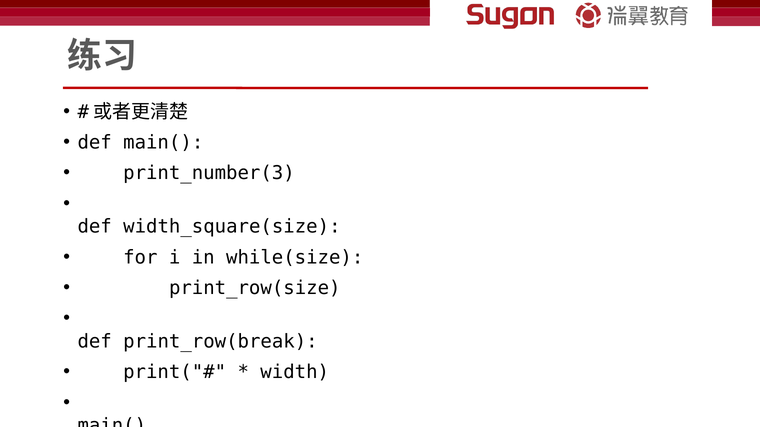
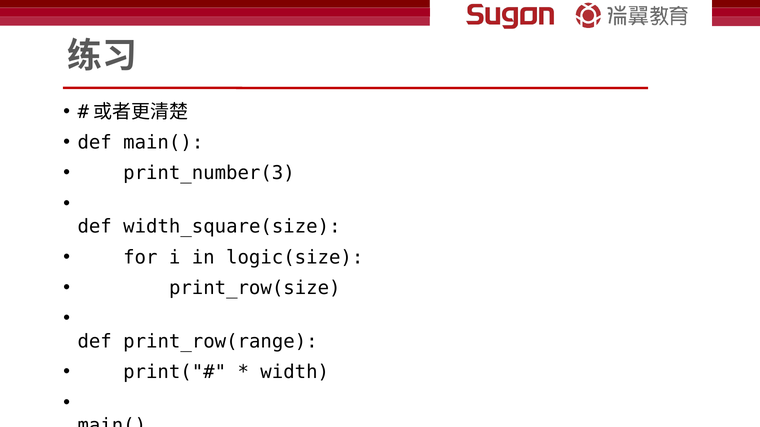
while(size: while(size -> logic(size (295, 258)
print_row(break: print_row(break -> print_row(range (220, 342)
